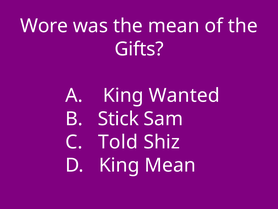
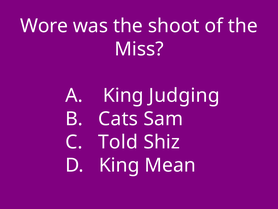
the mean: mean -> shoot (174, 26)
Gifts: Gifts -> Miss (139, 49)
Wanted: Wanted -> Judging (184, 95)
Stick: Stick -> Cats (118, 119)
